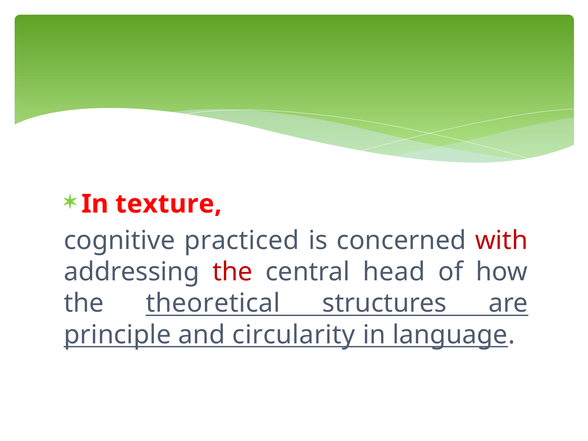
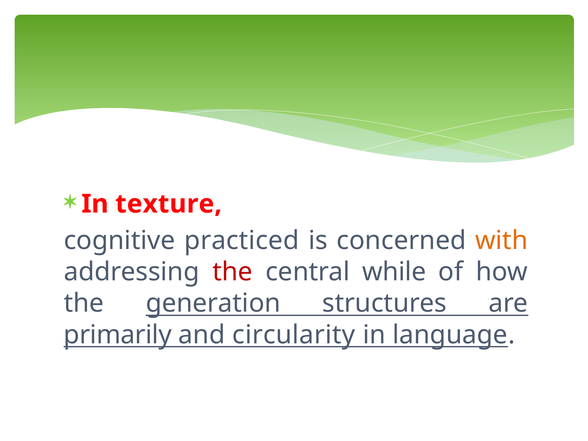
with colour: red -> orange (501, 241)
head: head -> while (394, 272)
theoretical: theoretical -> generation (213, 303)
principle: principle -> primarily (118, 335)
